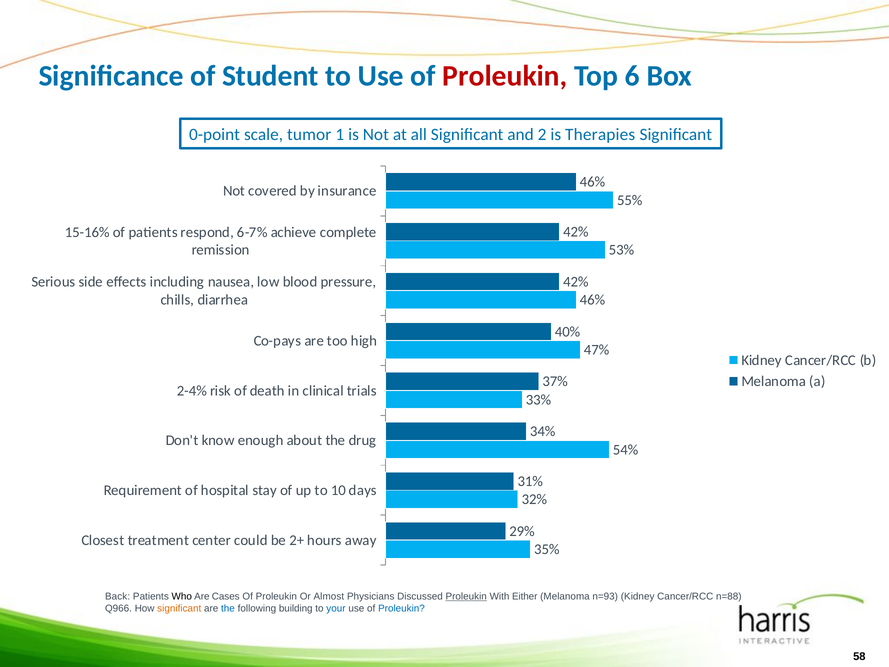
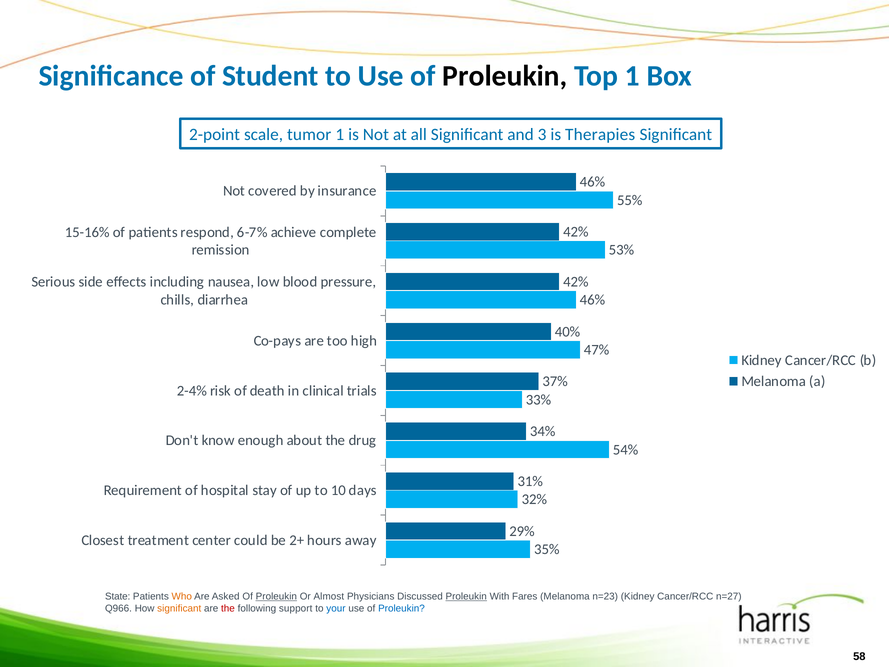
Proleukin colour: red -> black (505, 76)
Top 6: 6 -> 1 (632, 76)
0-point: 0-point -> 2-point (215, 135)
2: 2 -> 3 (542, 135)
Back: Back -> State (118, 596)
Who colour: black -> orange (182, 596)
Cases: Cases -> Asked (226, 596)
Proleukin underline: none -> present (276, 596)
Either: Either -> Fares (525, 596)
n=93: n=93 -> n=23 (605, 596)
n=88: n=88 -> n=27 (729, 596)
the colour: blue -> red (228, 608)
building: building -> support (296, 608)
